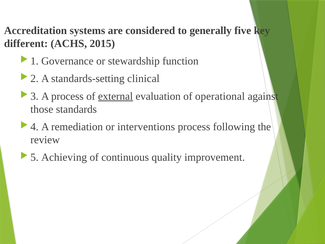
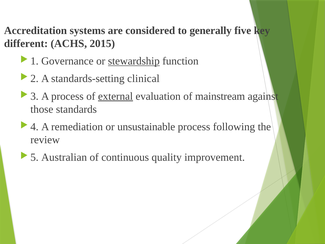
stewardship underline: none -> present (134, 61)
operational: operational -> mainstream (220, 96)
interventions: interventions -> unsustainable (146, 127)
Achieving: Achieving -> Australian (64, 157)
